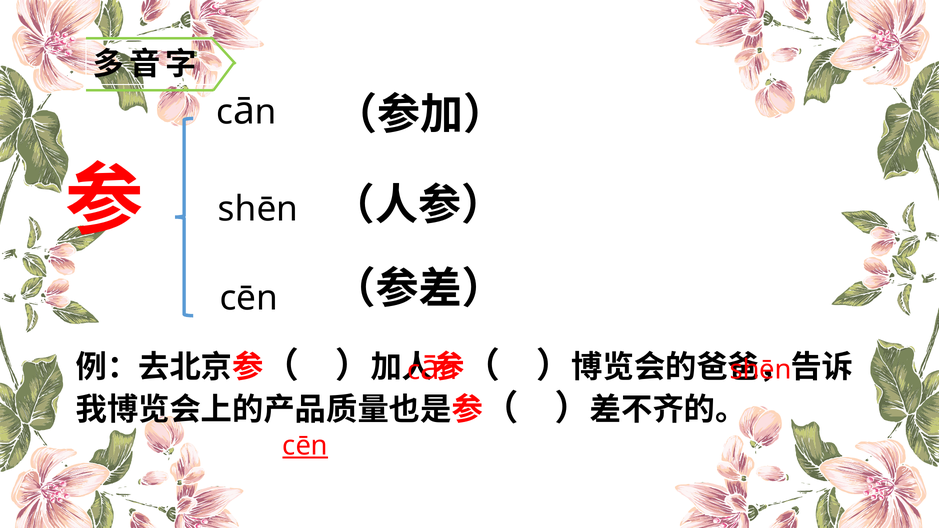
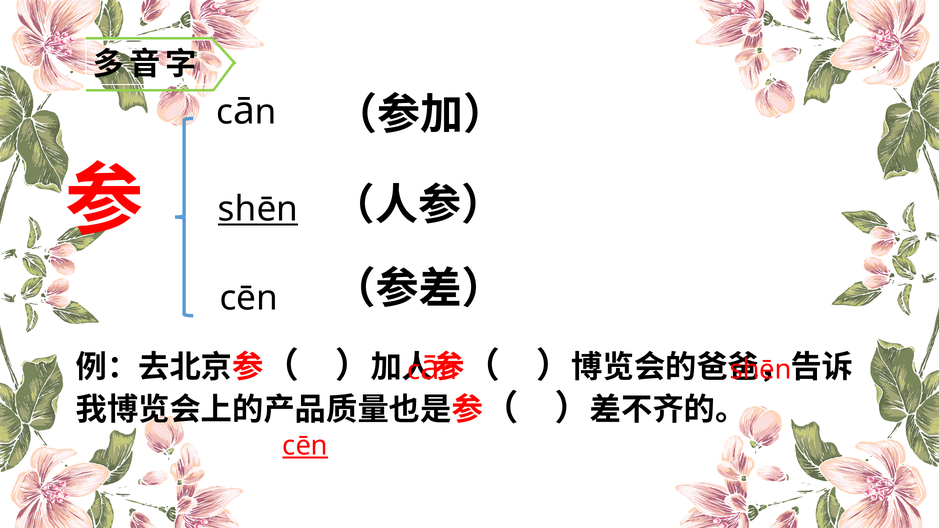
shēn underline: none -> present (258, 209)
